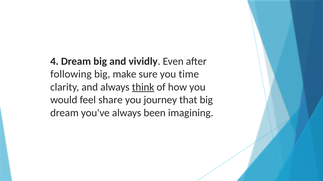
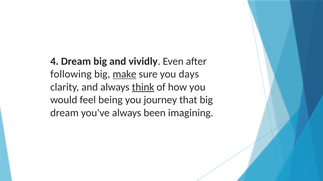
make underline: none -> present (125, 74)
time: time -> days (189, 74)
share: share -> being (111, 100)
